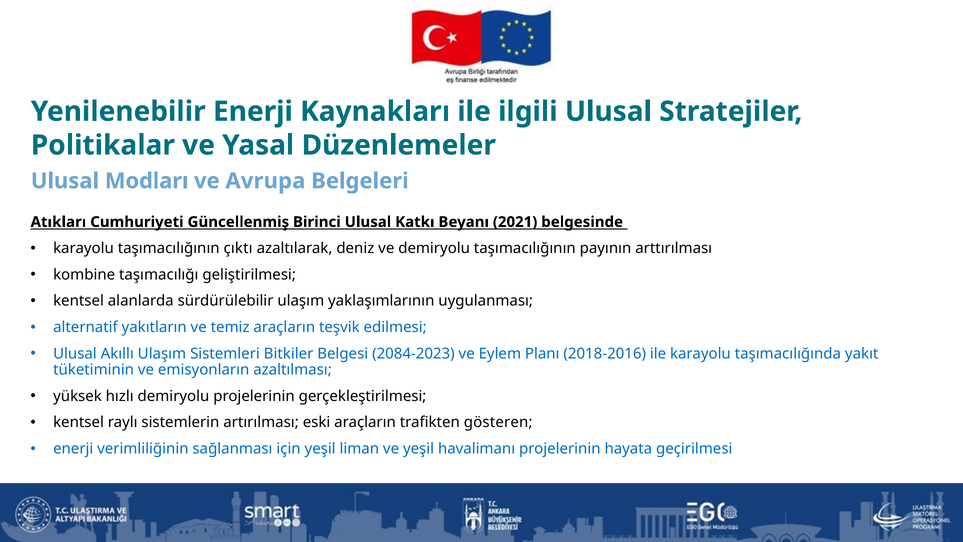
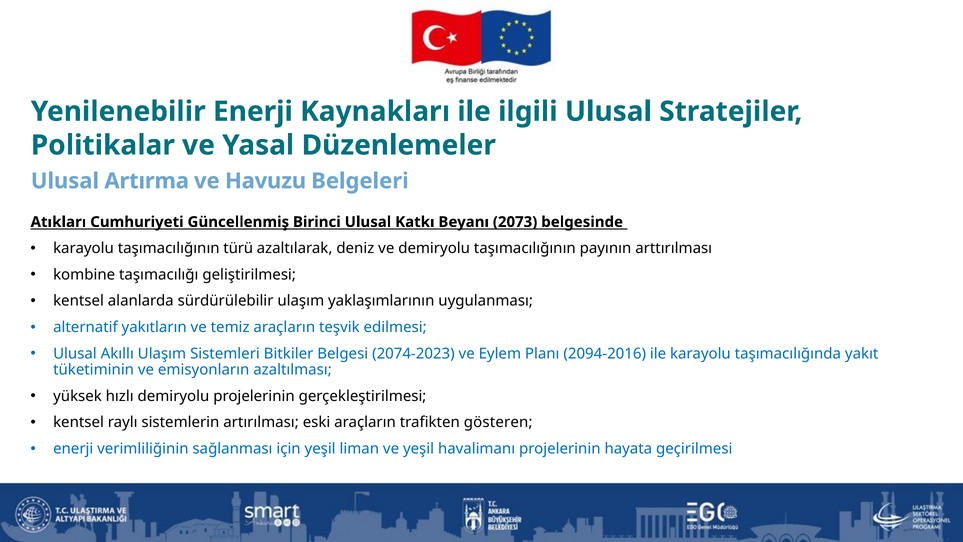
Modları: Modları -> Artırma (147, 181)
Avrupa: Avrupa -> Havuzu (266, 181)
2021: 2021 -> 2073 (515, 222)
çıktı: çıktı -> türü (238, 248)
2084-2023: 2084-2023 -> 2074-2023 (413, 353)
2018-2016: 2018-2016 -> 2094-2016 (605, 353)
